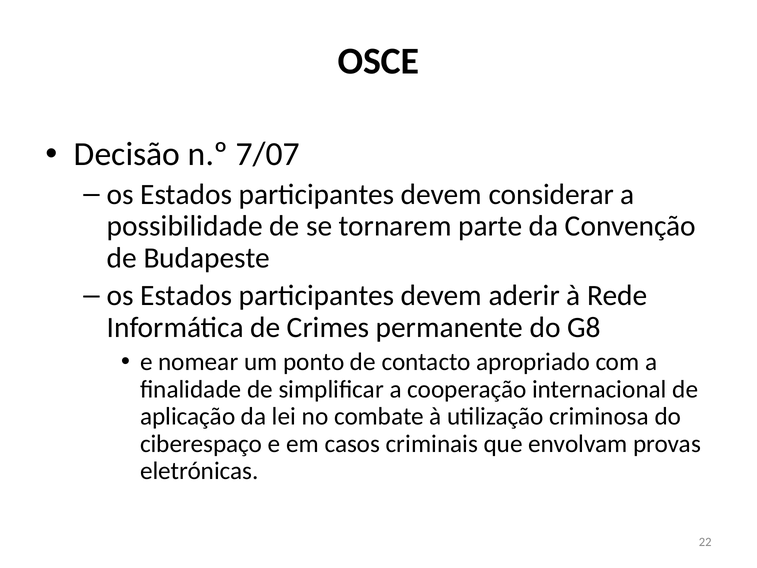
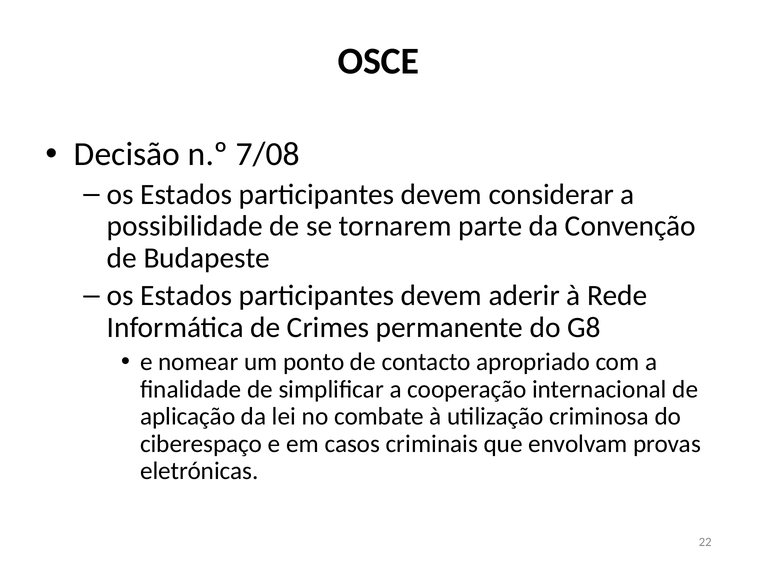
7/07: 7/07 -> 7/08 (268, 154)
